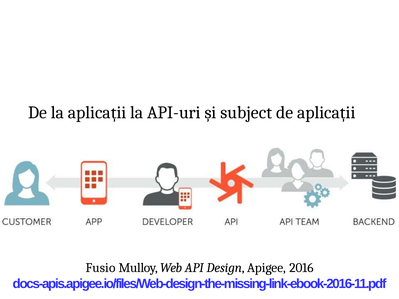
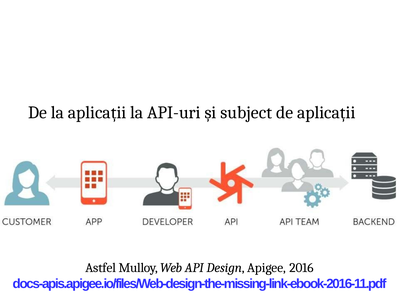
Fusio: Fusio -> Astfel (101, 268)
